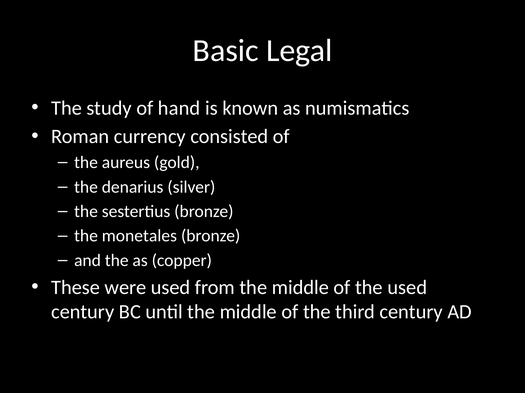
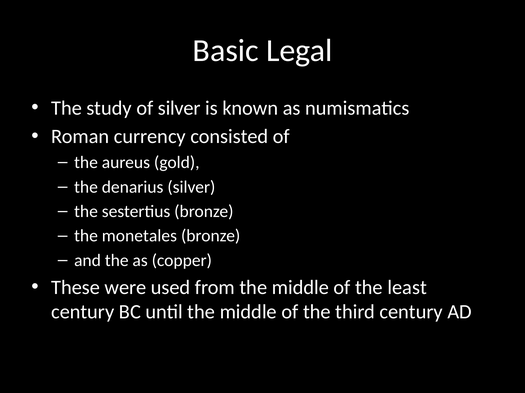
of hand: hand -> silver (179, 108)
the used: used -> least (407, 288)
